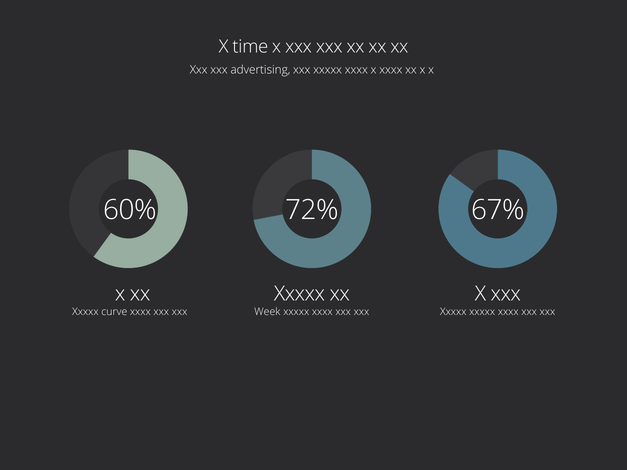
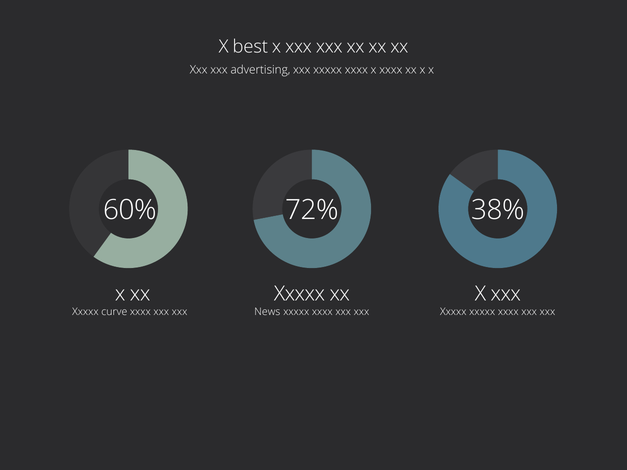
time: time -> best (250, 47)
67%: 67% -> 38% (498, 210)
Week: Week -> News (267, 312)
